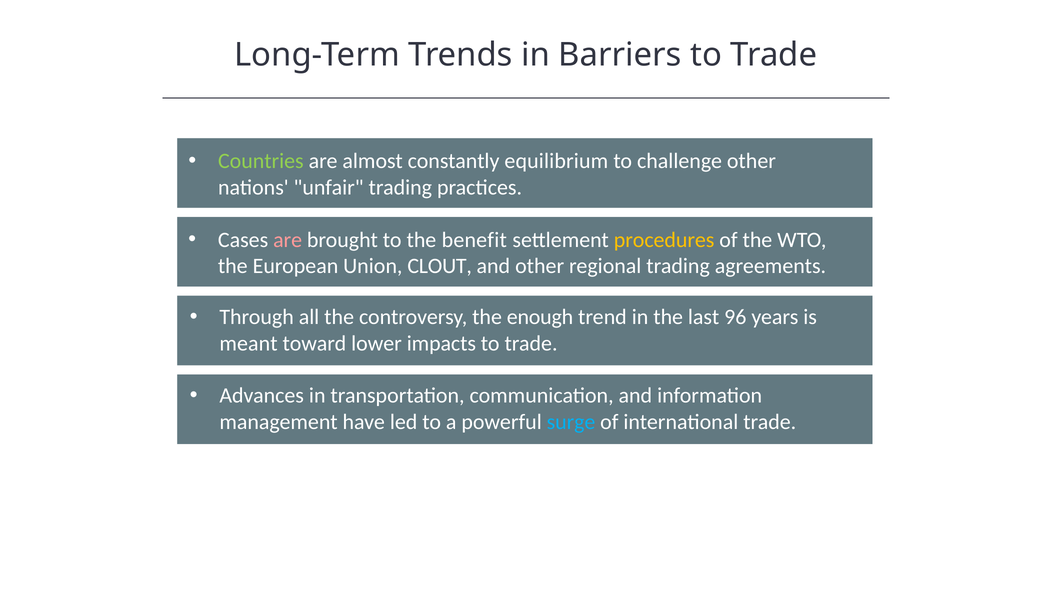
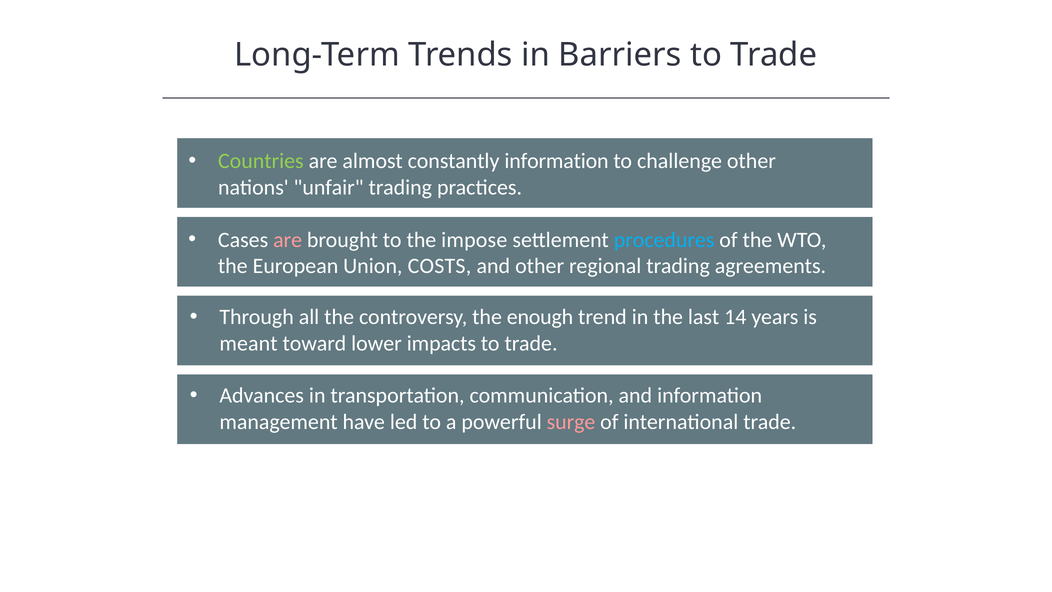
constantly equilibrium: equilibrium -> information (557, 161)
benefit: benefit -> impose (474, 240)
procedures colour: yellow -> light blue (664, 240)
CLOUT: CLOUT -> COSTS (439, 266)
96: 96 -> 14 (735, 317)
surge colour: light blue -> pink (571, 422)
